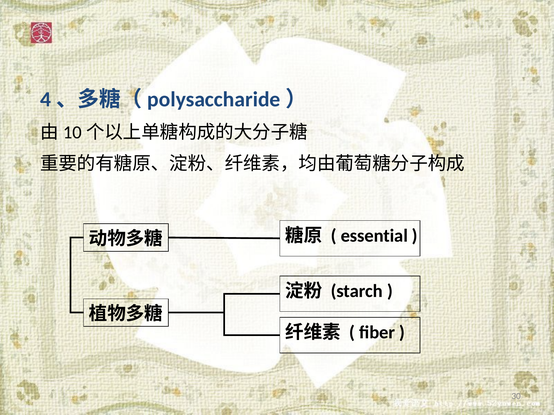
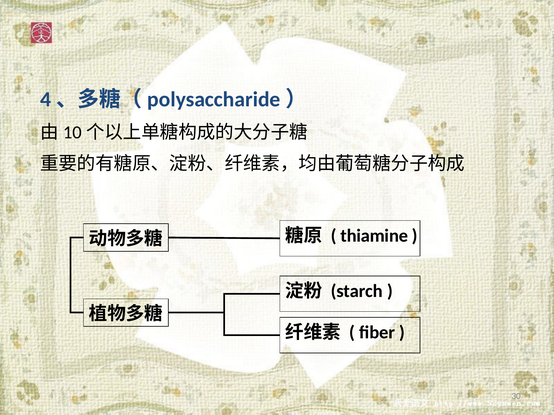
essential: essential -> thiamine (374, 236)
